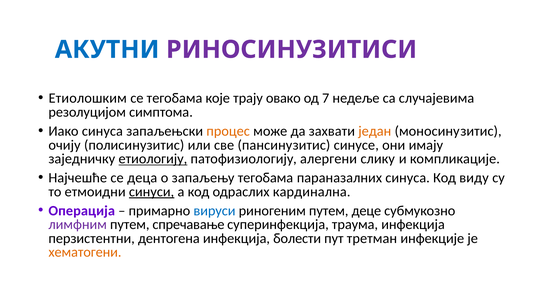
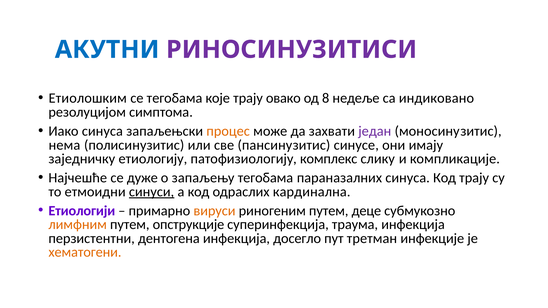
7: 7 -> 8 (326, 98)
случајевима: случајевима -> индиковано (436, 98)
један colour: orange -> purple (375, 131)
очију: очију -> нема (64, 145)
етиологију underline: present -> none (153, 159)
алергени: алергени -> комплекс (329, 159)
деца: деца -> дуже (142, 178)
Код виду: виду -> трају (474, 178)
Операција: Операција -> Етиологији (82, 211)
вируси colour: blue -> orange (215, 211)
лимфним colour: purple -> orange (78, 225)
спречавање: спречавање -> опструкције (188, 225)
болести: болести -> досегло (297, 239)
